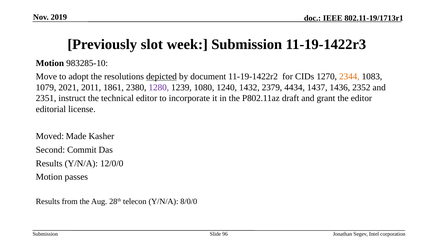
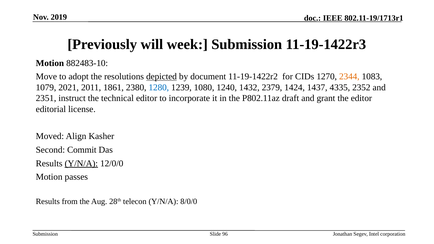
slot: slot -> will (152, 44)
983285-10: 983285-10 -> 882483-10 (87, 63)
1280 colour: purple -> blue (159, 88)
4434: 4434 -> 1424 (295, 88)
1436: 1436 -> 4335 (340, 88)
Made: Made -> Align (76, 136)
Y/N/A underline: none -> present (81, 164)
